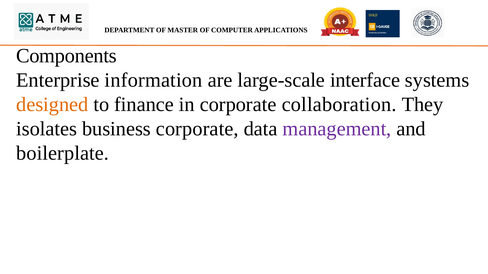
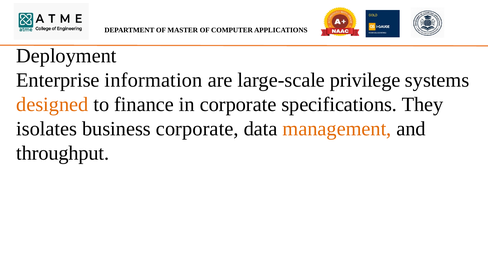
Components: Components -> Deployment (66, 56)
interface: interface -> privilege (365, 80)
collaboration: collaboration -> specifications (339, 105)
management colour: purple -> orange (337, 129)
boilerplate: boilerplate -> throughput (63, 154)
